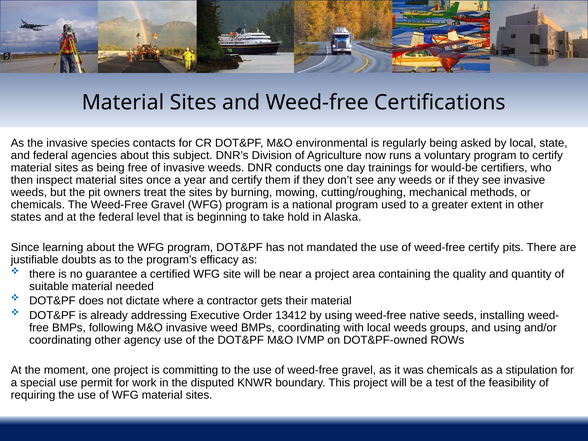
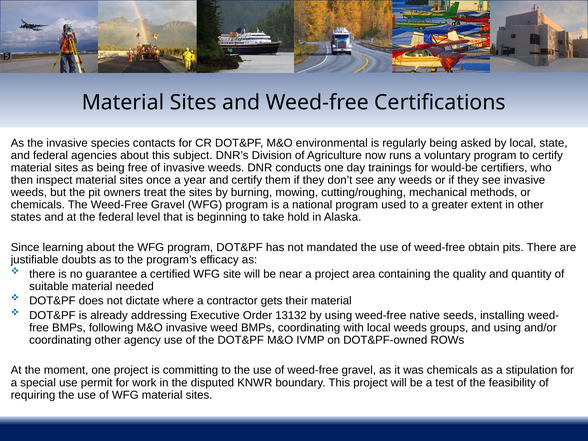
weed-free certify: certify -> obtain (484, 247)
13412: 13412 -> 13132 (291, 315)
